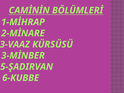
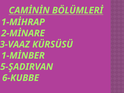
3-MİNBER: 3-MİNBER -> 1-MİNBER (23, 56)
